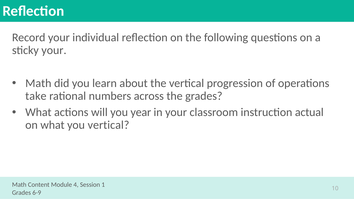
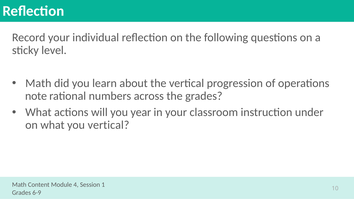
sticky your: your -> level (54, 50)
take: take -> note (36, 96)
actual: actual -> under (309, 112)
